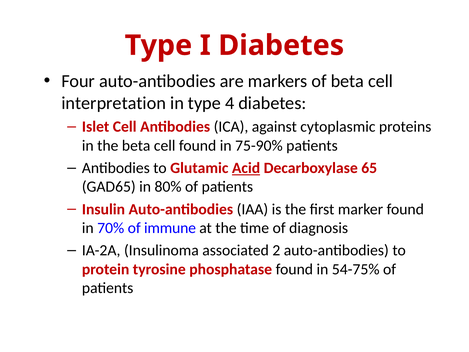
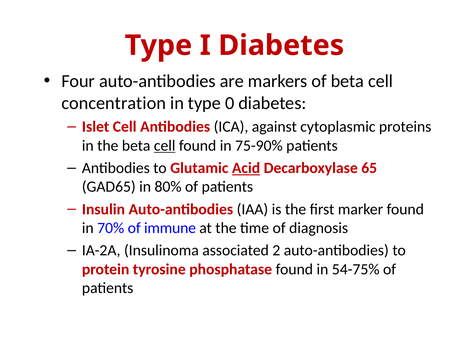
interpretation: interpretation -> concentration (114, 103)
4: 4 -> 0 (230, 103)
cell underline: none -> present (165, 145)
